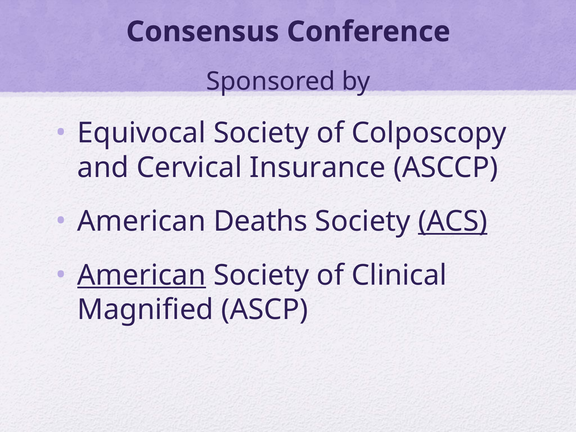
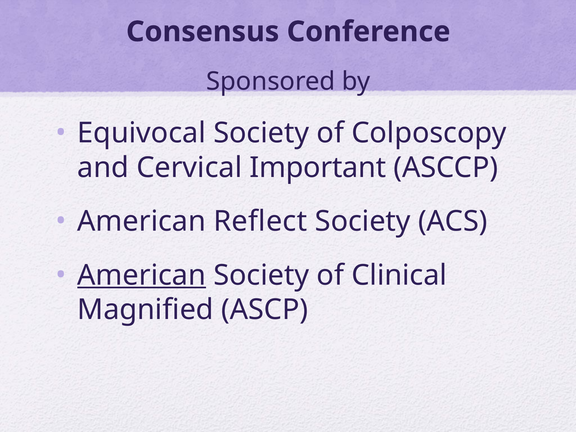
Insurance: Insurance -> Important (318, 168)
Deaths: Deaths -> Reflect (260, 221)
ACS underline: present -> none (453, 221)
